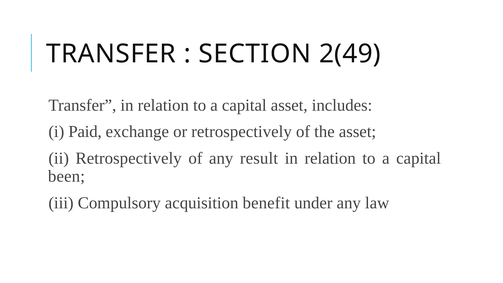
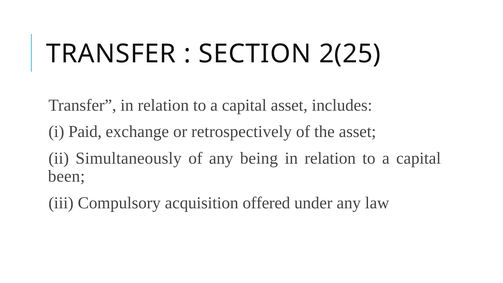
2(49: 2(49 -> 2(25 (350, 54)
ii Retrospectively: Retrospectively -> Simultaneously (129, 158)
result: result -> being (259, 158)
benefit: benefit -> offered (266, 203)
